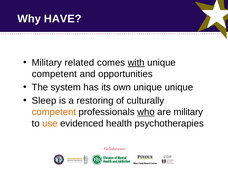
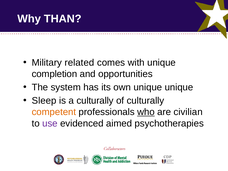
HAVE: HAVE -> THAN (63, 19)
with underline: present -> none (136, 63)
competent: competent -> completion (54, 74)
a restoring: restoring -> culturally (95, 101)
are military: military -> civilian (188, 112)
use colour: orange -> purple (50, 123)
health: health -> aimed (119, 123)
